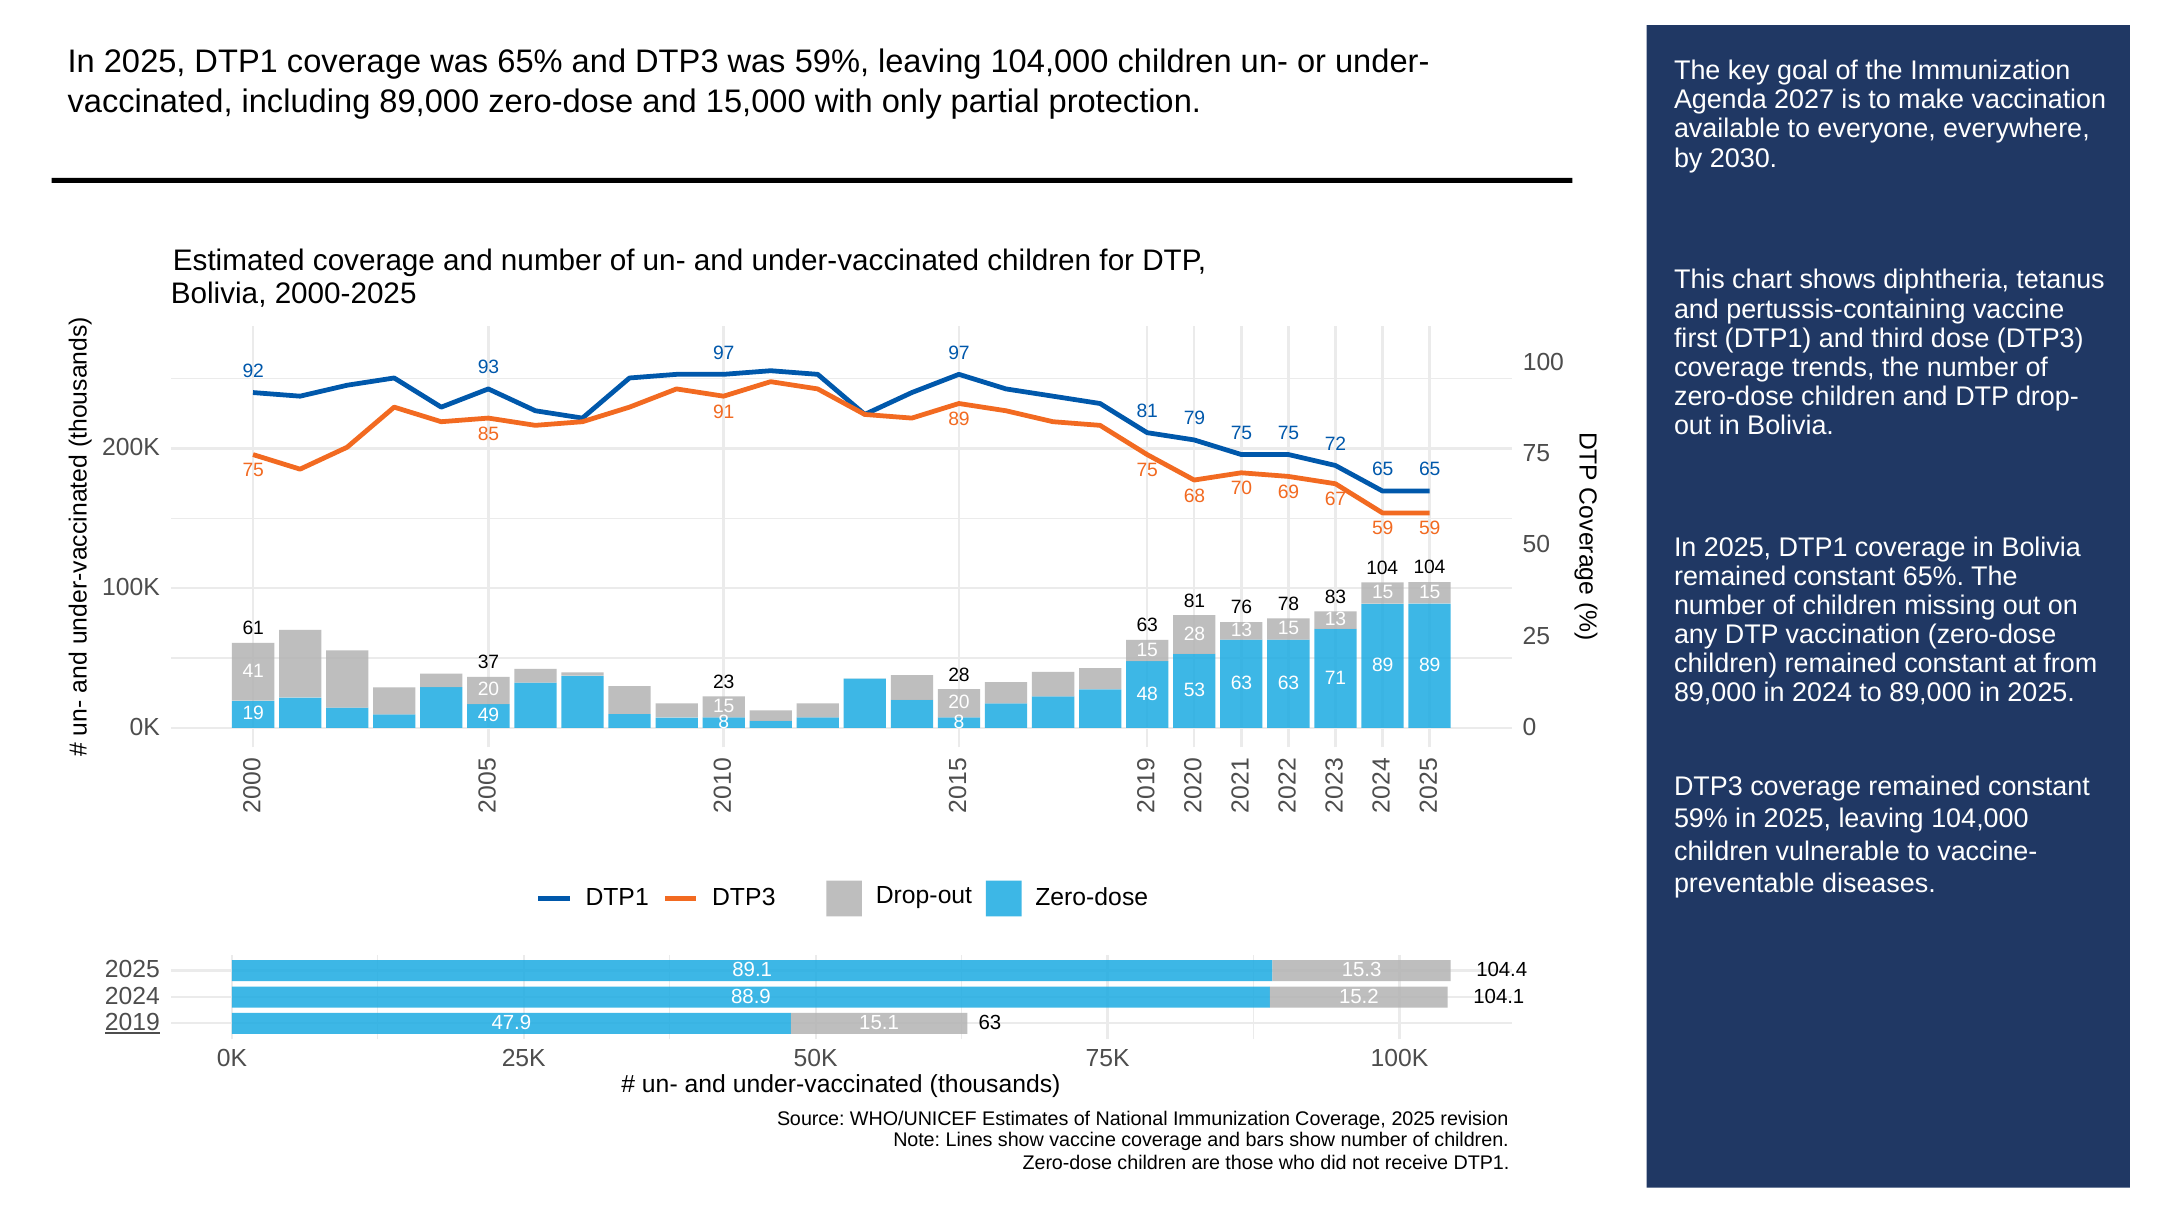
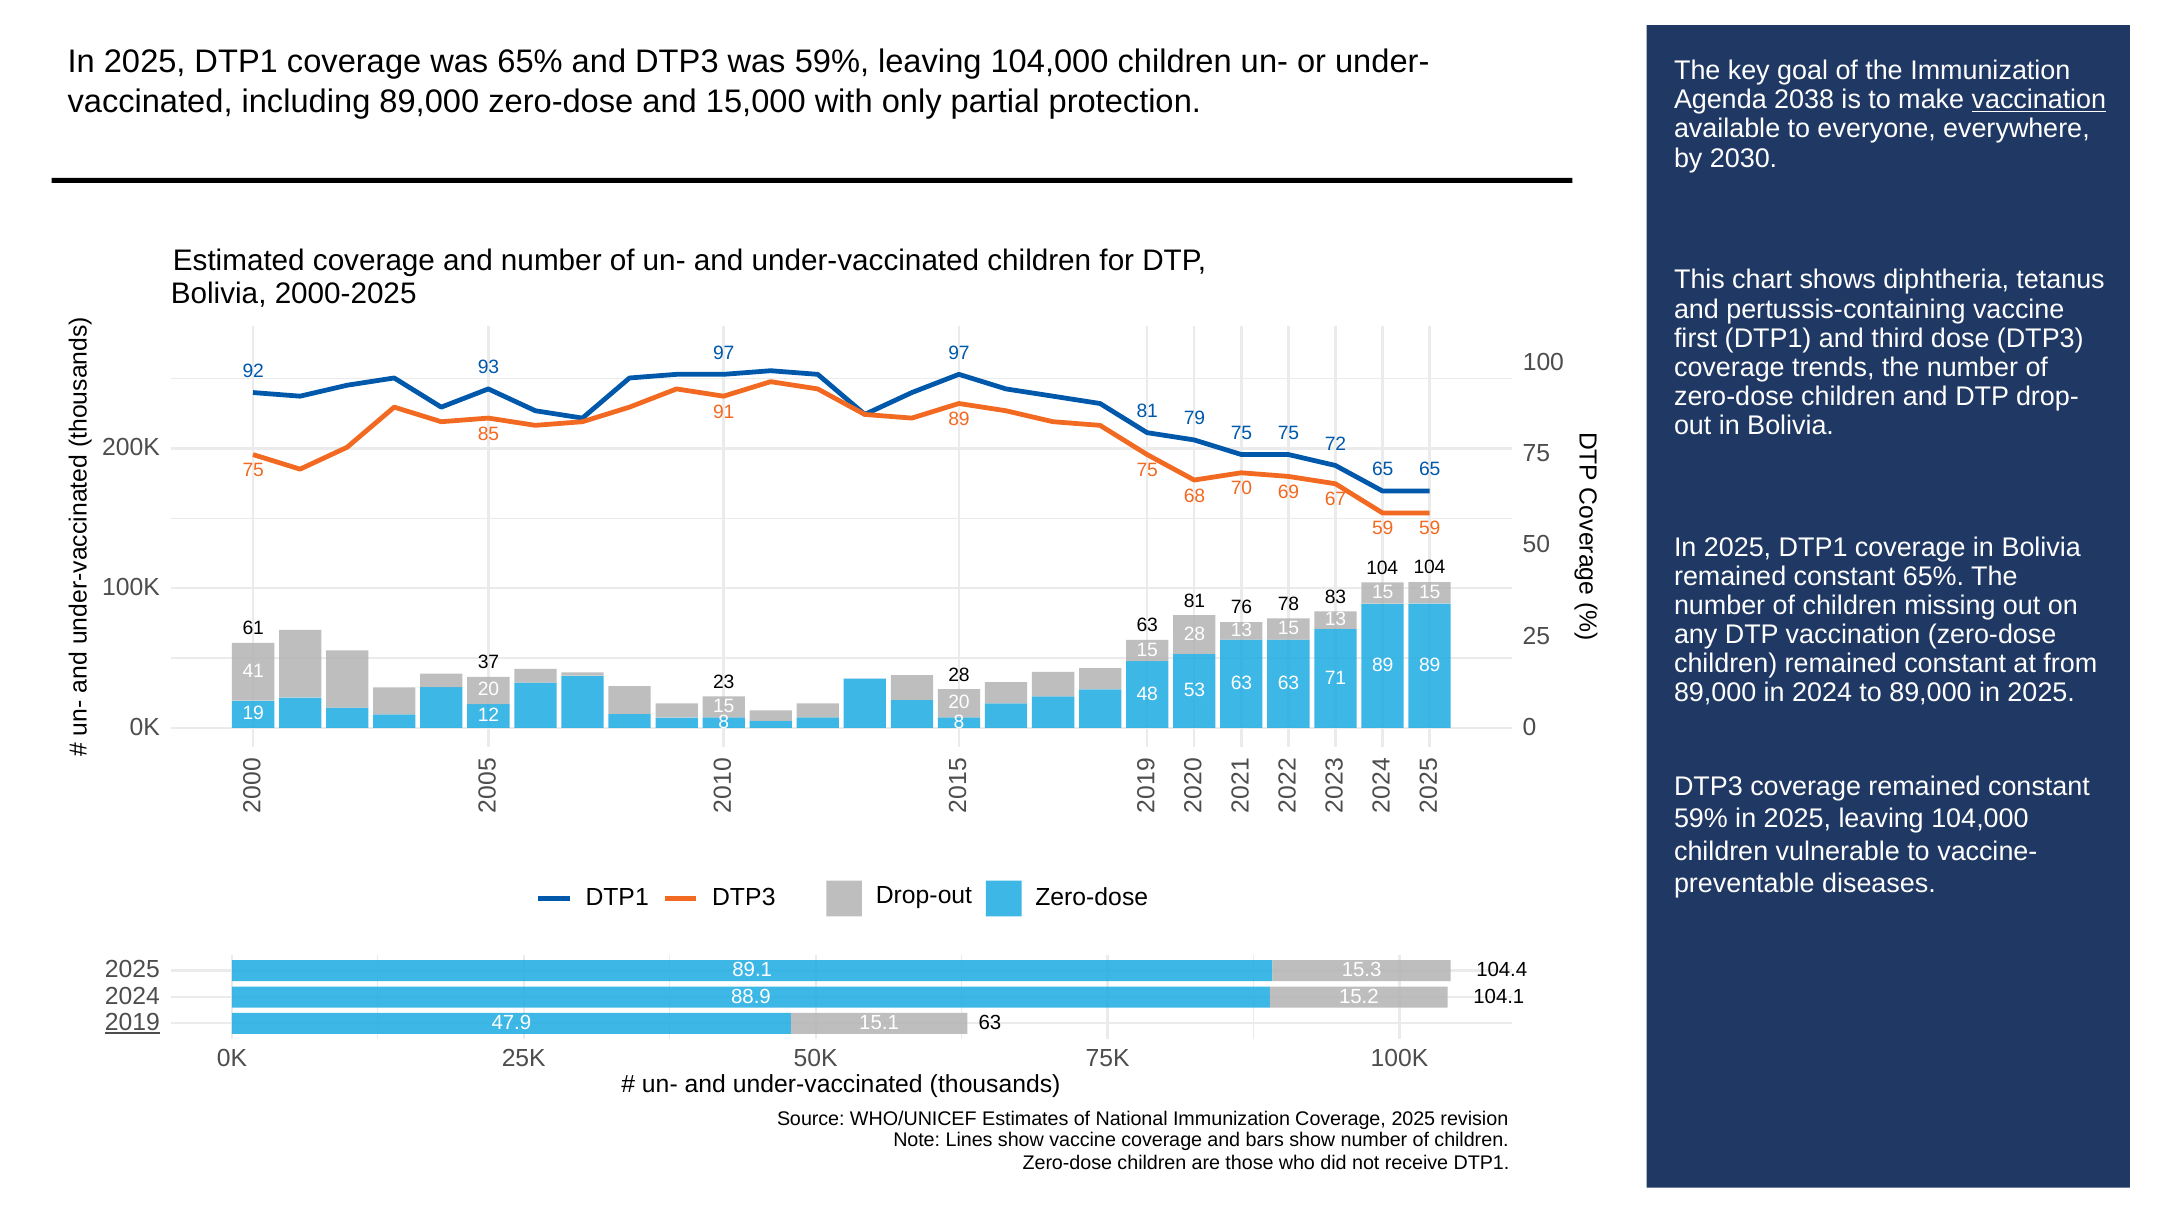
2027: 2027 -> 2038 (1804, 100)
vaccination underline: none -> present (2039, 100)
49: 49 -> 12 (489, 715)
